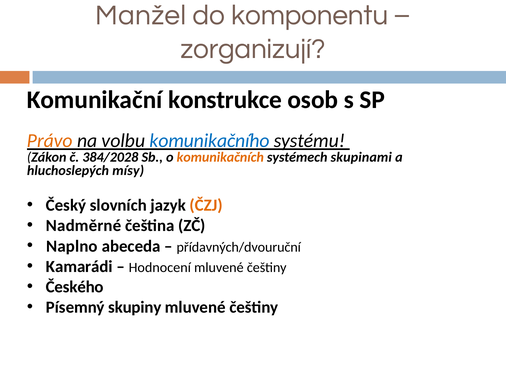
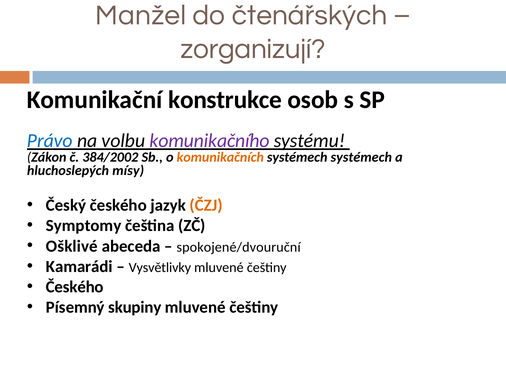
komponentu: komponentu -> čtenářských (310, 15)
Právo colour: orange -> blue (50, 140)
komunikačního colour: blue -> purple (210, 140)
384/2028: 384/2028 -> 384/2002 (110, 157)
systémech skupinami: skupinami -> systémech (361, 157)
Český slovních: slovních -> českého (118, 205)
Nadměrné: Nadměrné -> Symptomy (84, 225)
Naplno: Naplno -> Ošklivé (72, 246)
přídavných/dvouruční: přídavných/dvouruční -> spokojené/dvouruční (239, 247)
Hodnocení: Hodnocení -> Vysvětlivky (160, 267)
